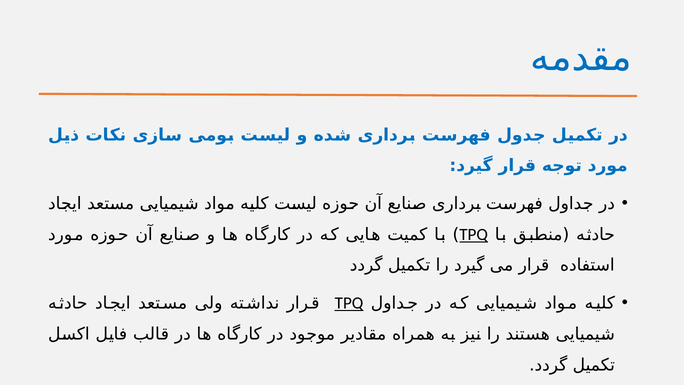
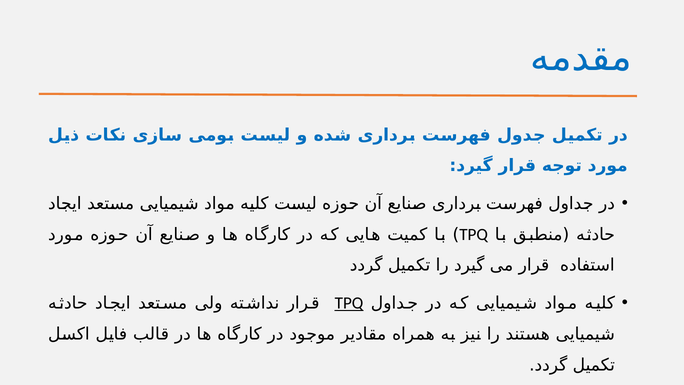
TPQ underline: present -> none (474, 234)
